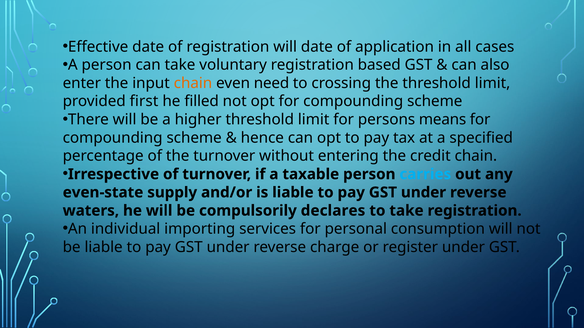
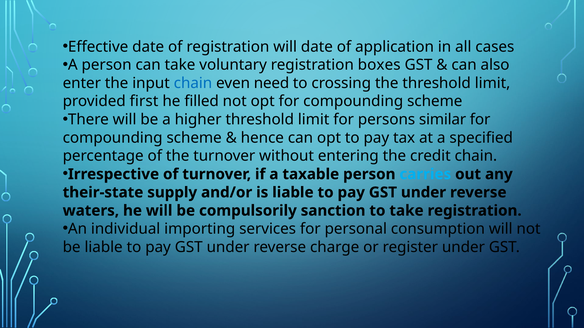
based: based -> boxes (379, 65)
chain colour: orange -> blue (193, 83)
means: means -> similar (443, 120)
even-state: even-state -> their-state (103, 193)
declares: declares -> sanction (333, 211)
